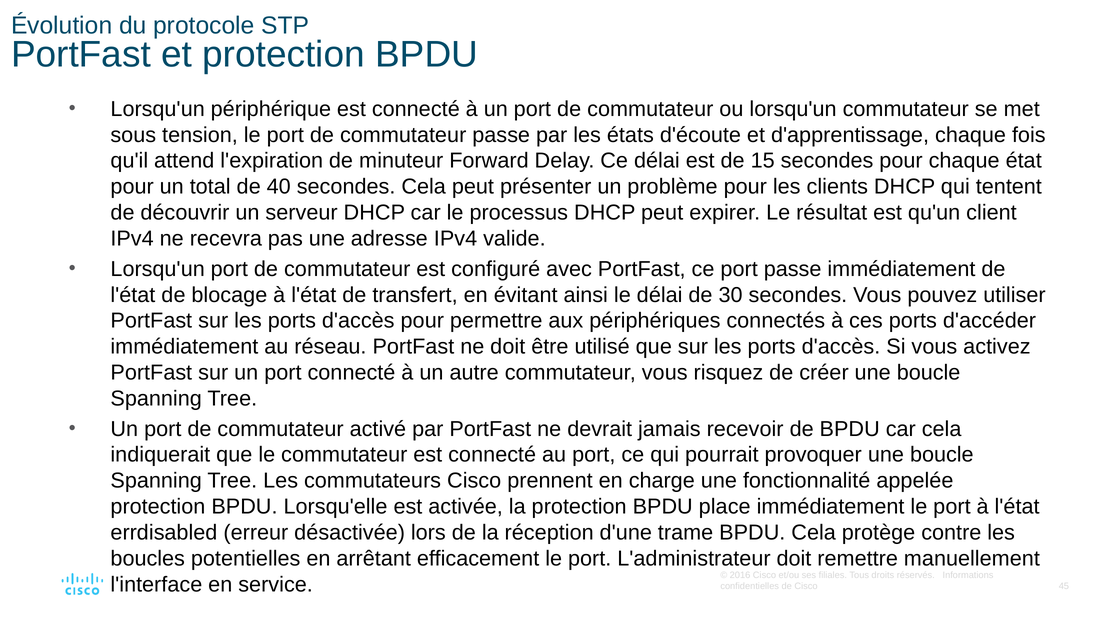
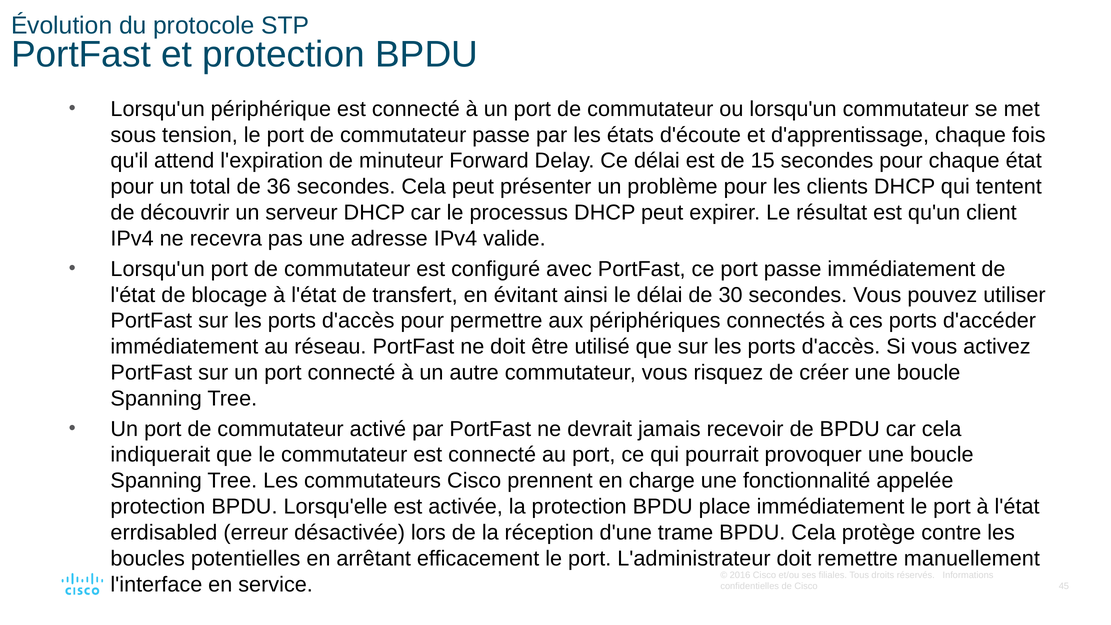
40: 40 -> 36 (279, 187)
